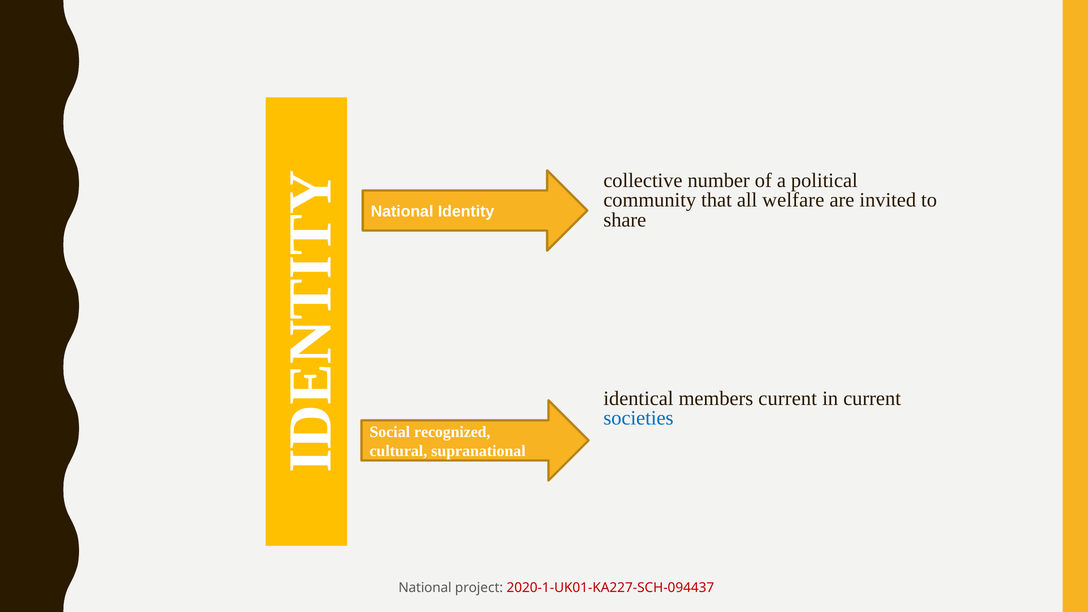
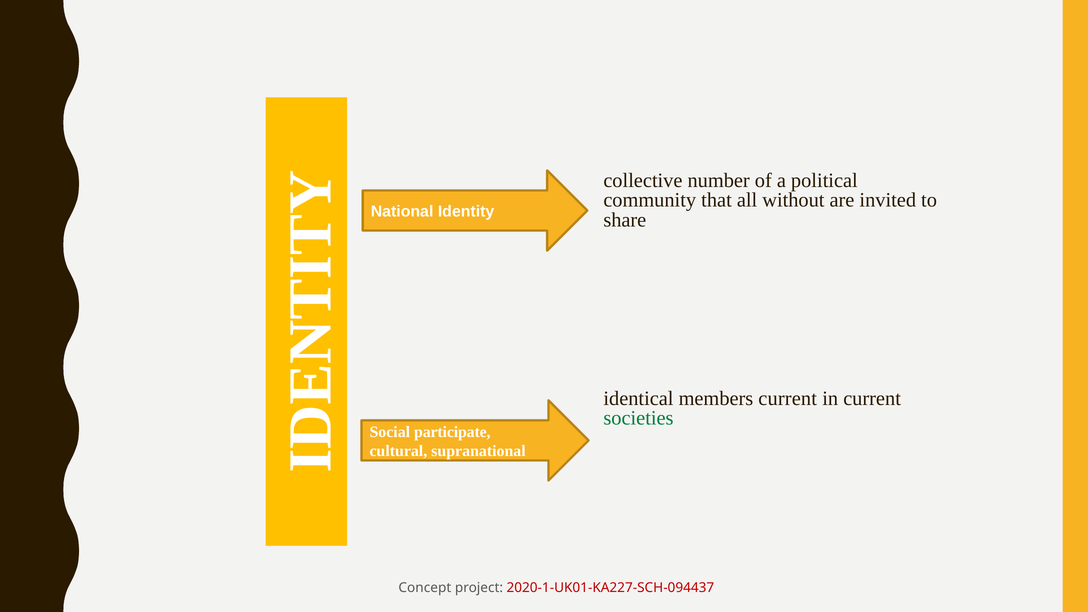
welfare: welfare -> without (793, 200)
societies colour: blue -> green (638, 418)
recognized: recognized -> participate (452, 432)
National: National -> Concept (425, 588)
